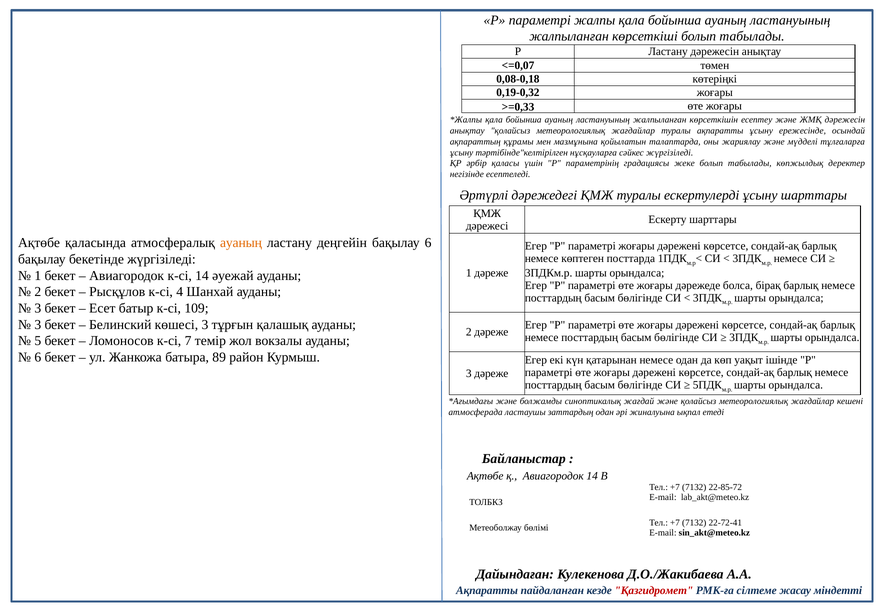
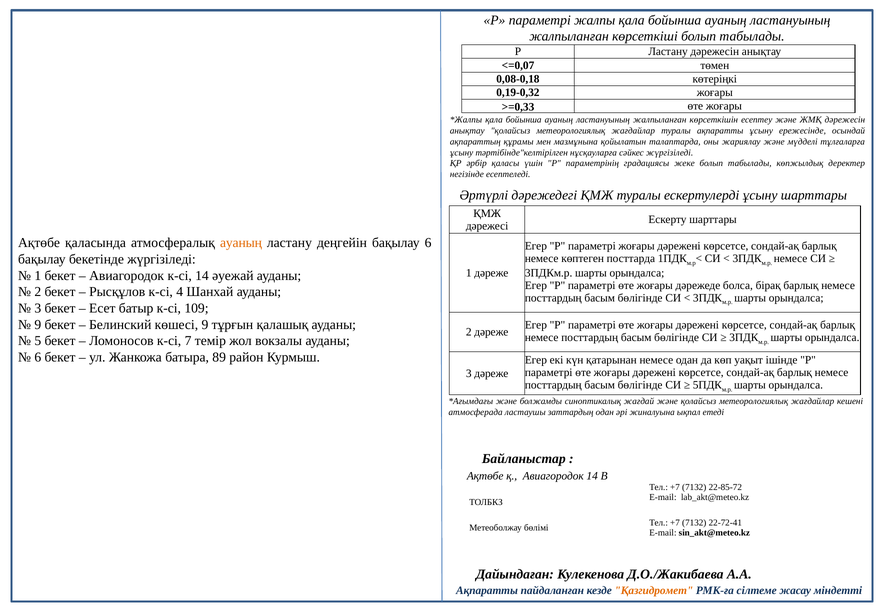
3: 3 -> 9 (38, 325)
көшесі 3: 3 -> 9 (205, 325)
Қазгидромет colour: red -> orange (654, 590)
